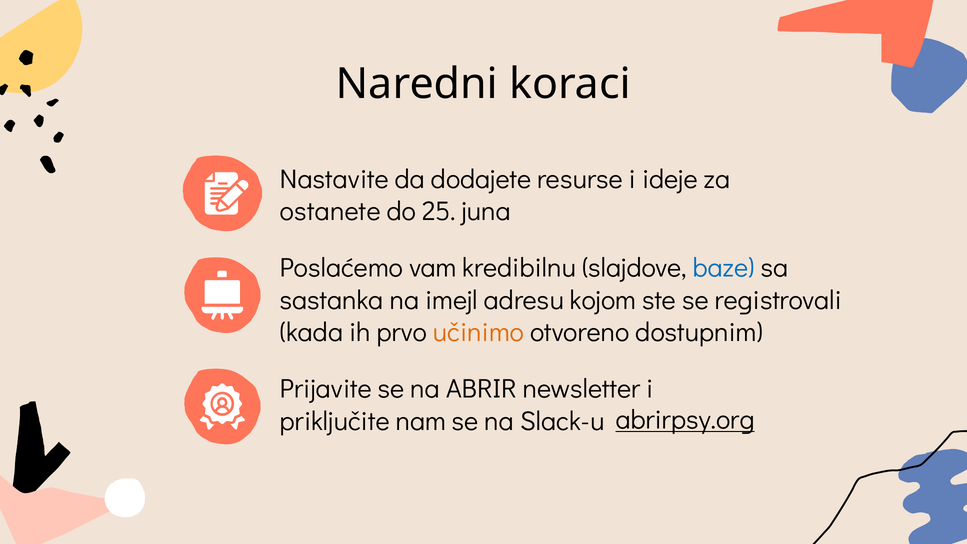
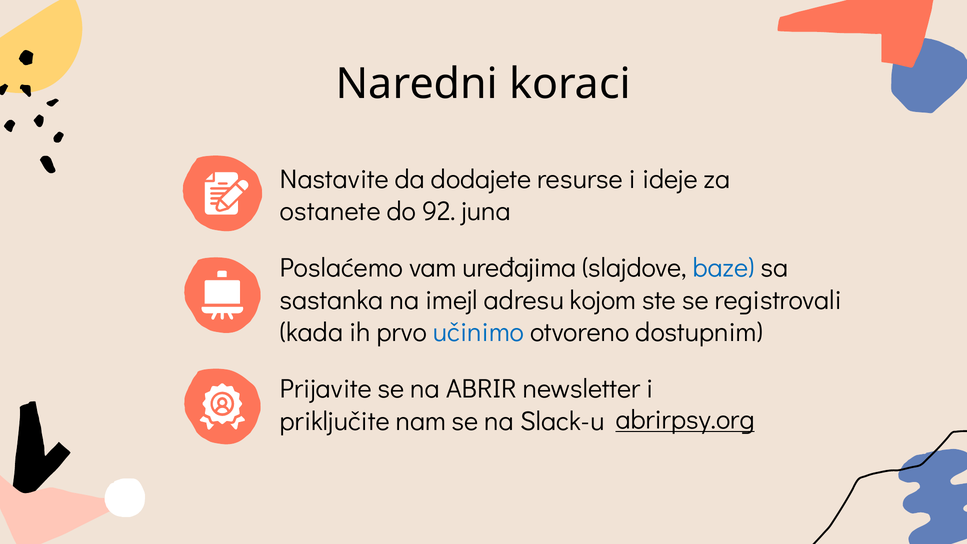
25: 25 -> 92 (439, 211)
kredibilnu: kredibilnu -> uređajima (519, 268)
učinimo colour: orange -> blue (479, 332)
